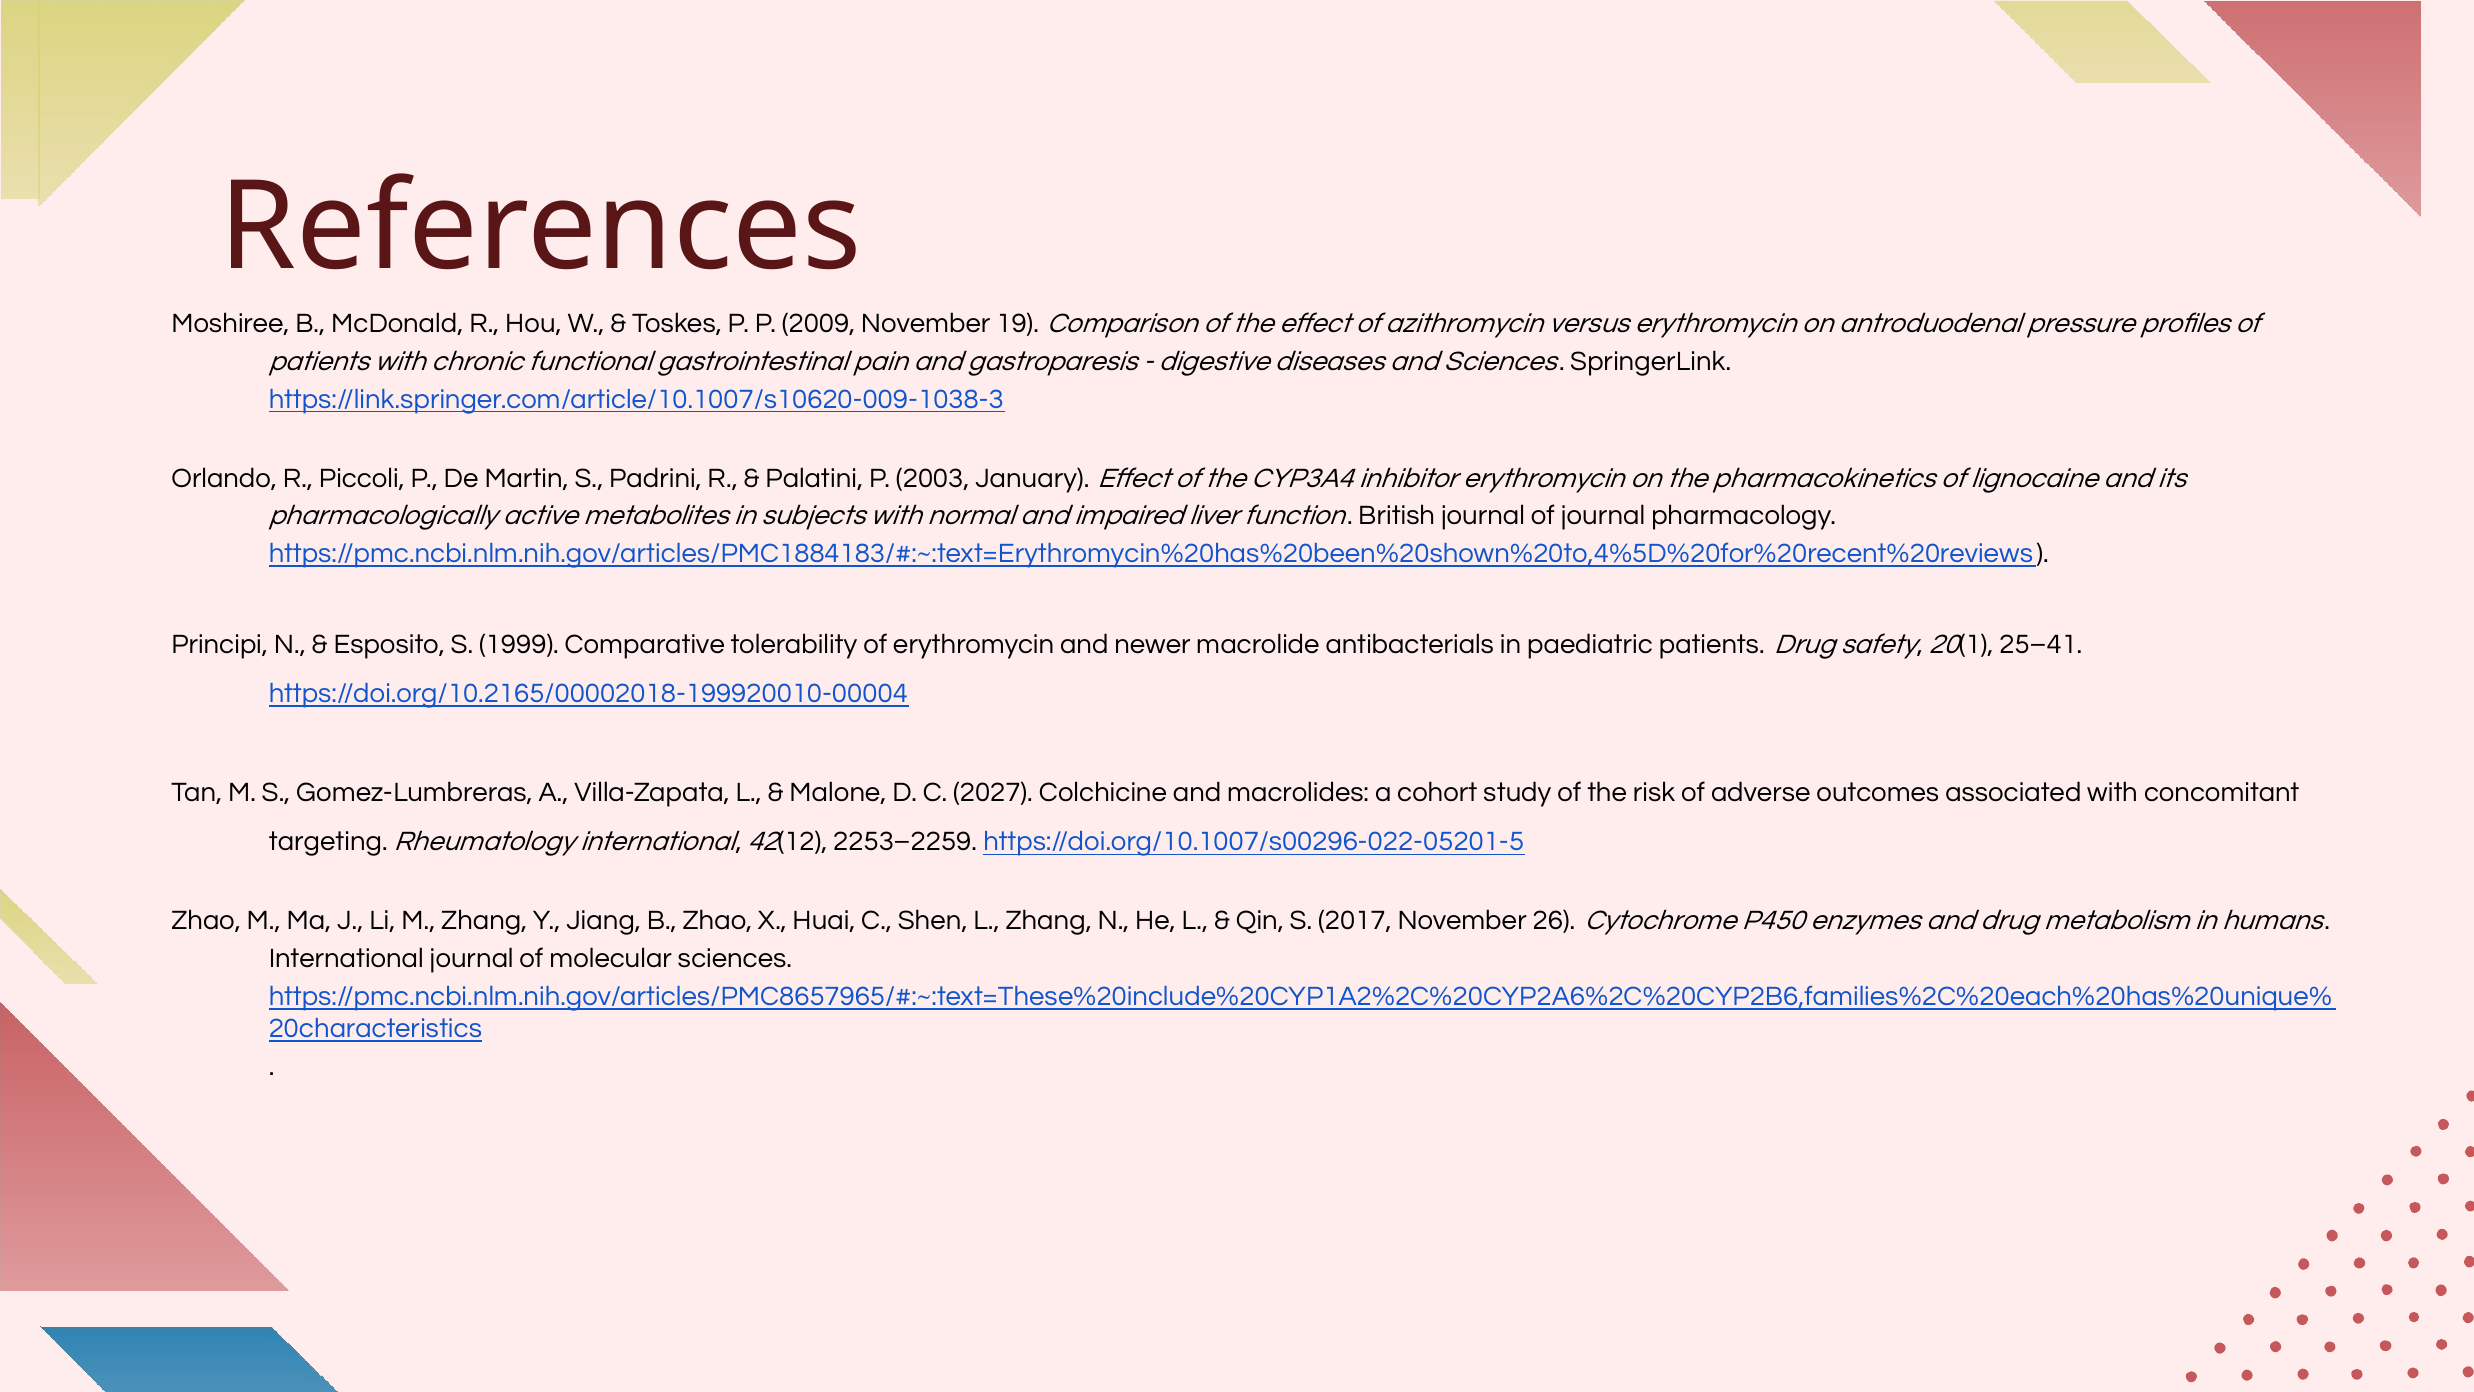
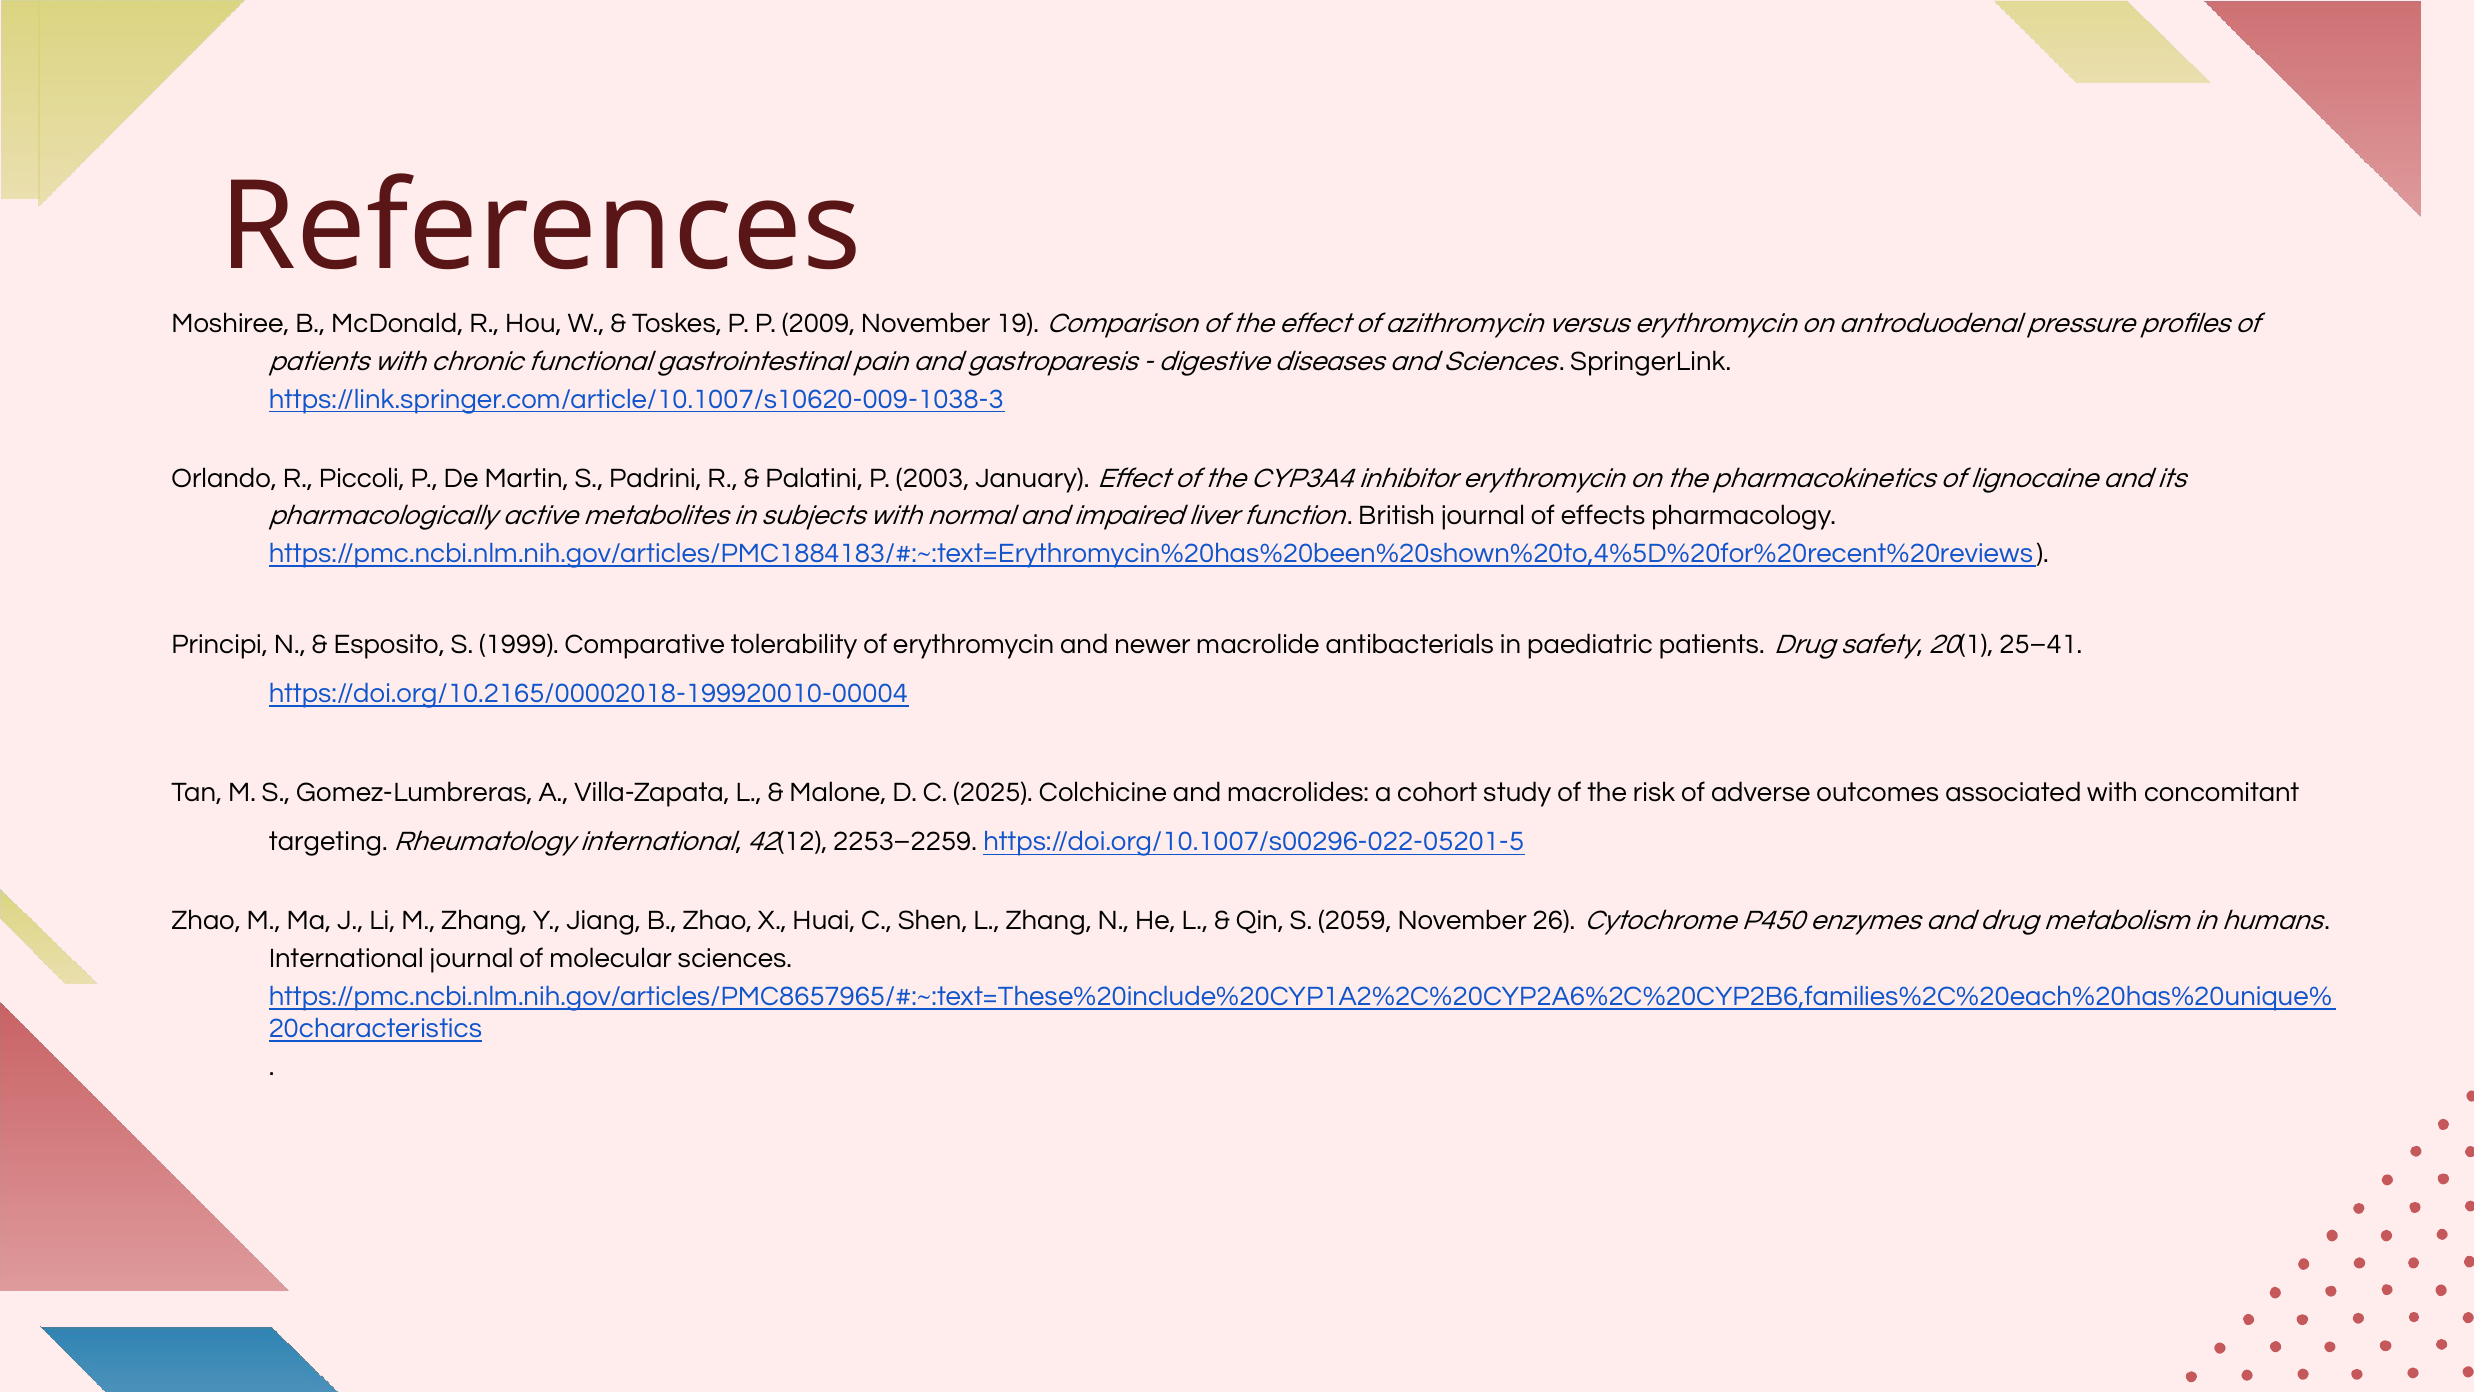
of journal: journal -> effects (1603, 516)
2027: 2027 -> 2025 (993, 792)
2017: 2017 -> 2059 (1355, 921)
